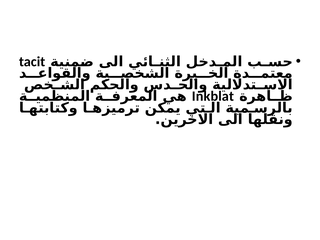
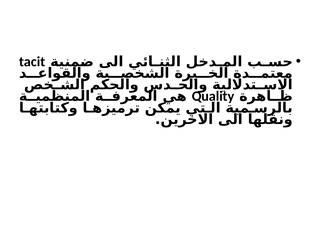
Inkblat: Inkblat -> Quality (213, 96)
